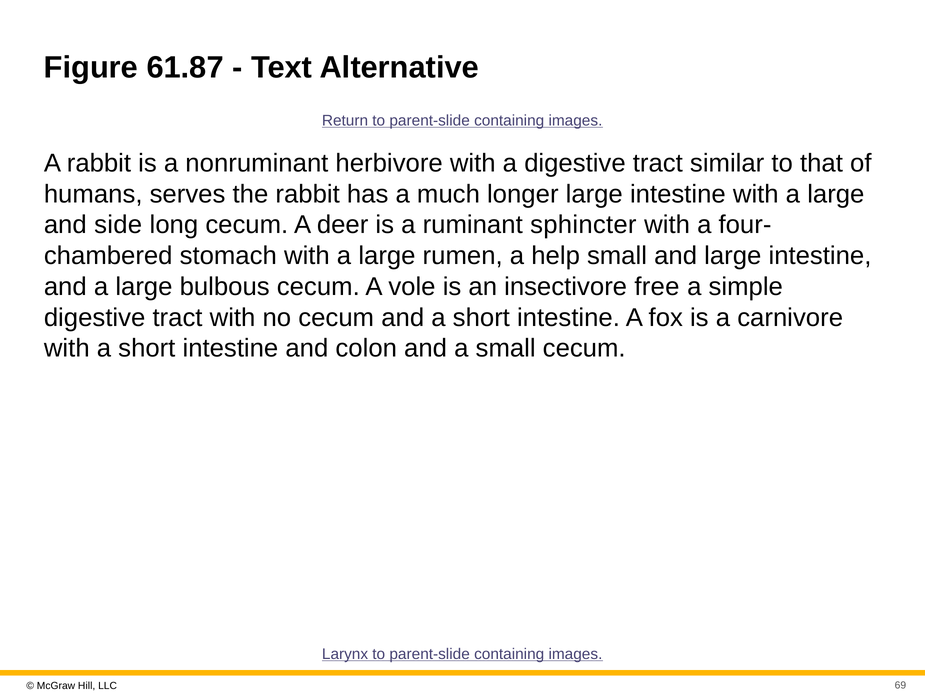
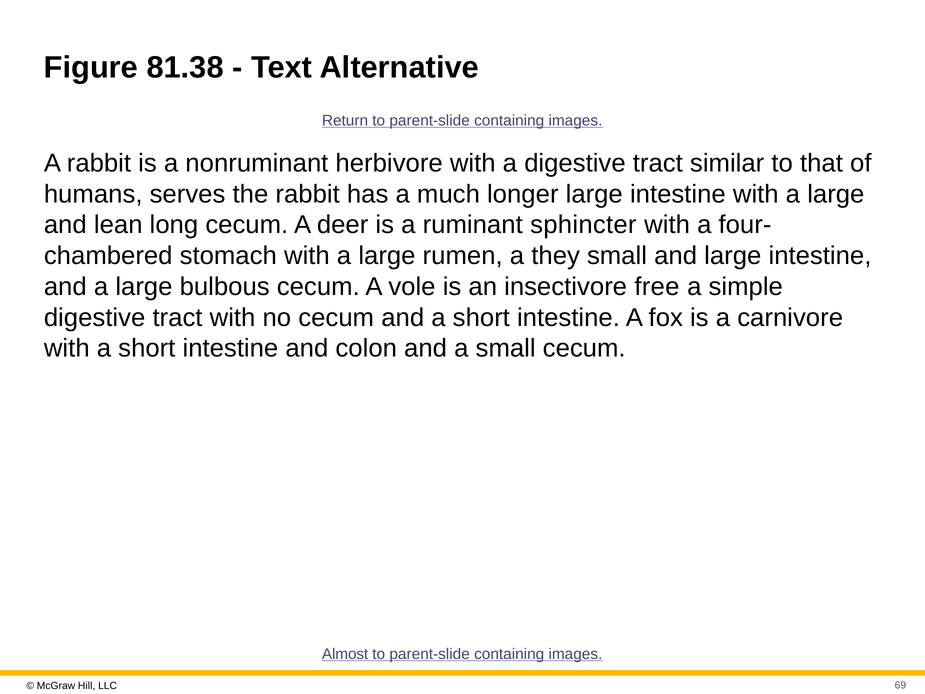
61.87: 61.87 -> 81.38 (185, 67)
side: side -> lean (118, 225)
help: help -> they (556, 256)
Larynx: Larynx -> Almost (345, 654)
